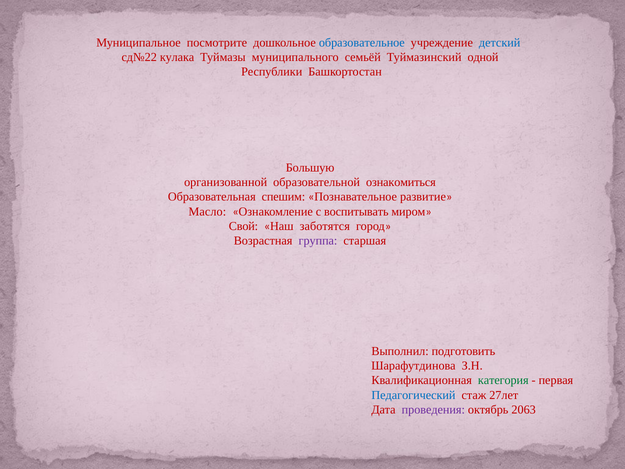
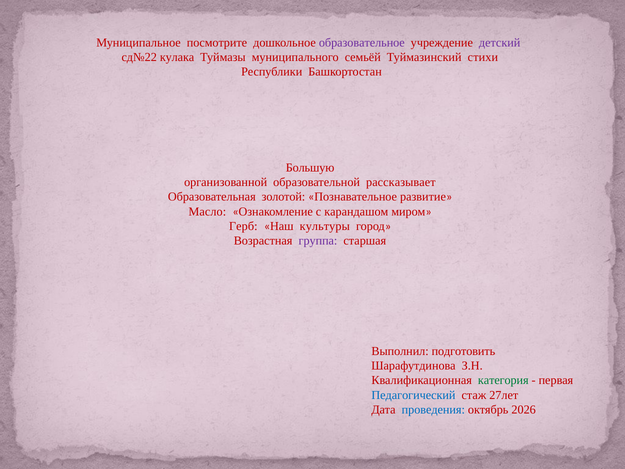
образовательное colour: blue -> purple (362, 43)
детский colour: blue -> purple (500, 43)
одной: одной -> стихи (483, 57)
ознакомиться: ознакомиться -> рассказывает (401, 182)
спешим: спешим -> золотой (283, 197)
воспитывать: воспитывать -> карандашом (356, 211)
Свой: Свой -> Герб (243, 226)
заботятся: заботятся -> культуры (325, 226)
проведения colour: purple -> blue (433, 409)
2063: 2063 -> 2026 (524, 409)
